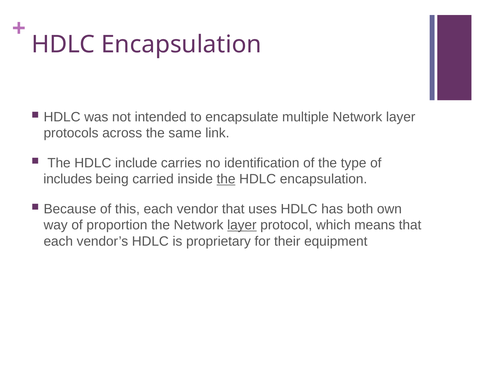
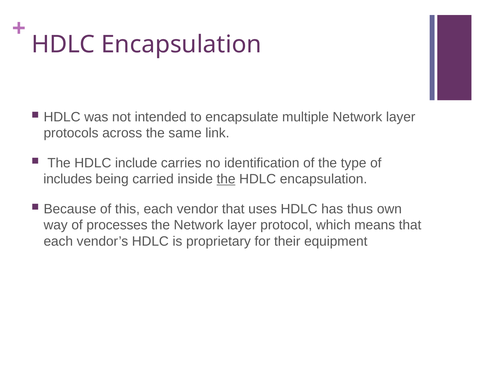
both: both -> thus (360, 209)
proportion: proportion -> processes (117, 225)
layer underline: present -> none (242, 225)
